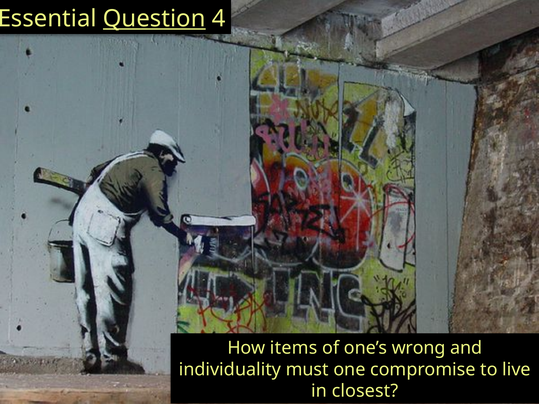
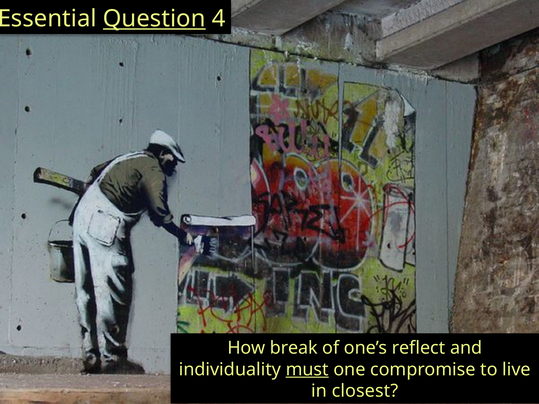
items: items -> break (294, 348)
wrong: wrong -> reflect (419, 348)
must underline: none -> present (307, 370)
